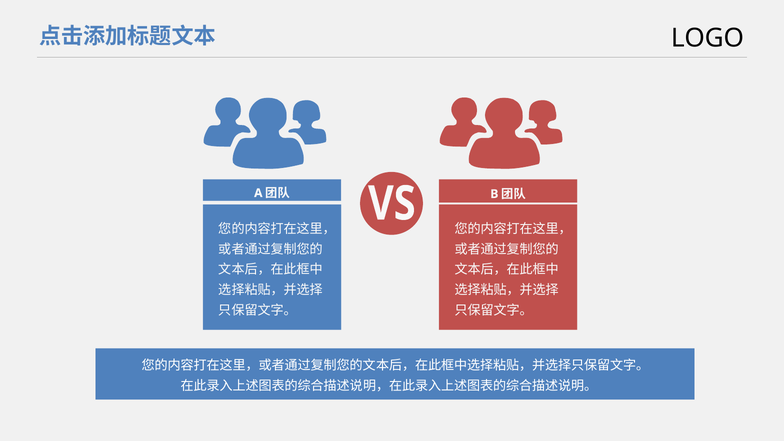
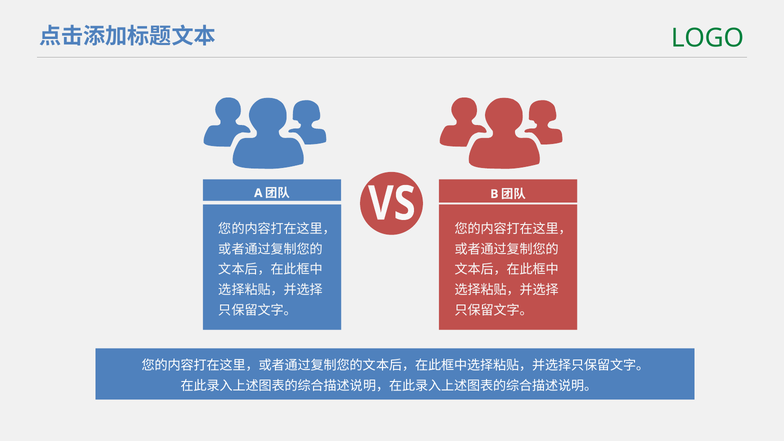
LOGO colour: black -> green (707, 38)
